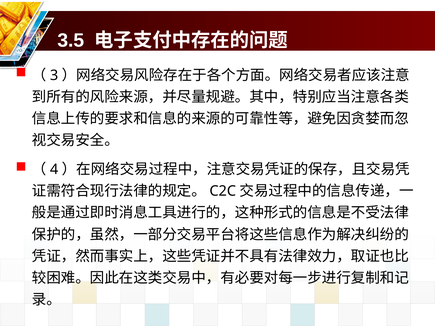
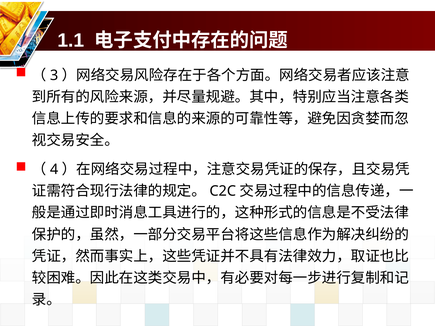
3.5: 3.5 -> 1.1 (71, 41)
